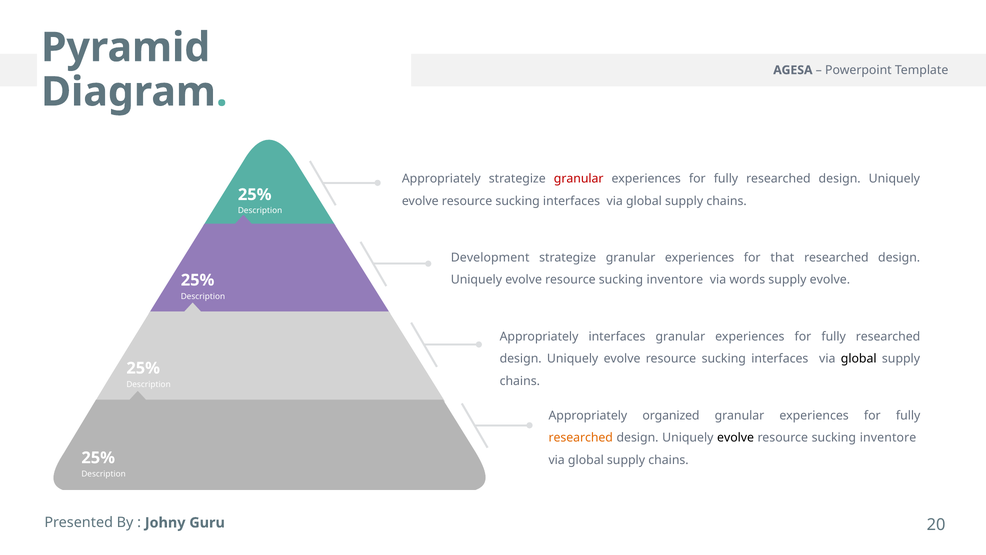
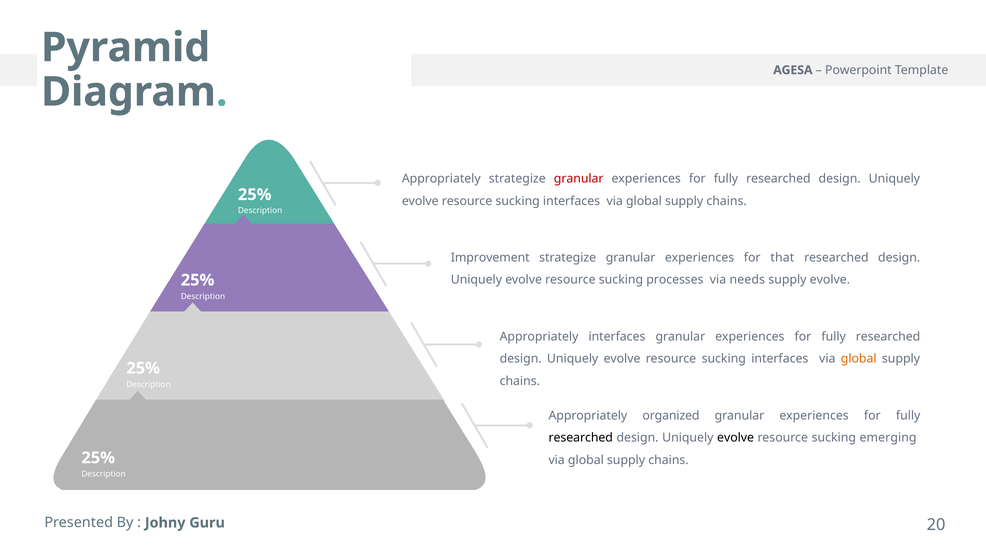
Development: Development -> Improvement (490, 258)
inventore: inventore -> processes (675, 280)
words: words -> needs (747, 280)
global colour: black -> orange (859, 359)
researched colour: orange -> black (581, 437)
inventore: inventore -> emerging (888, 437)
